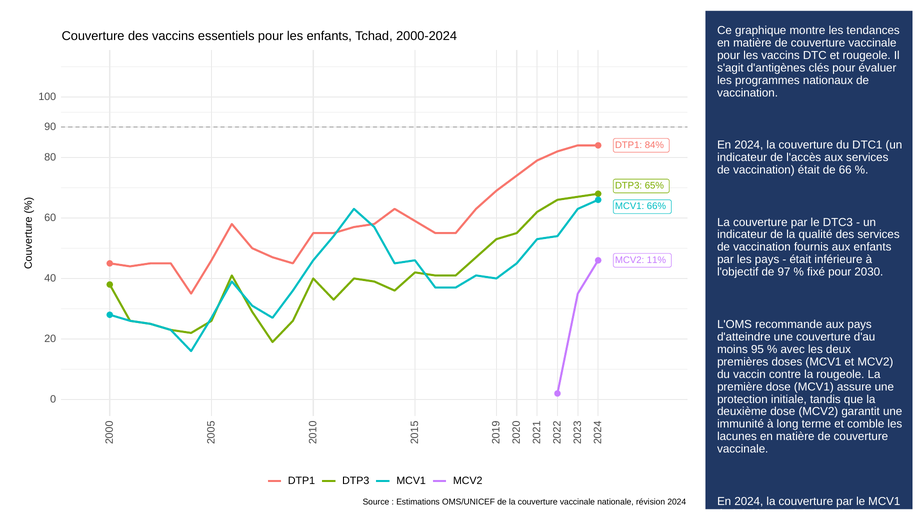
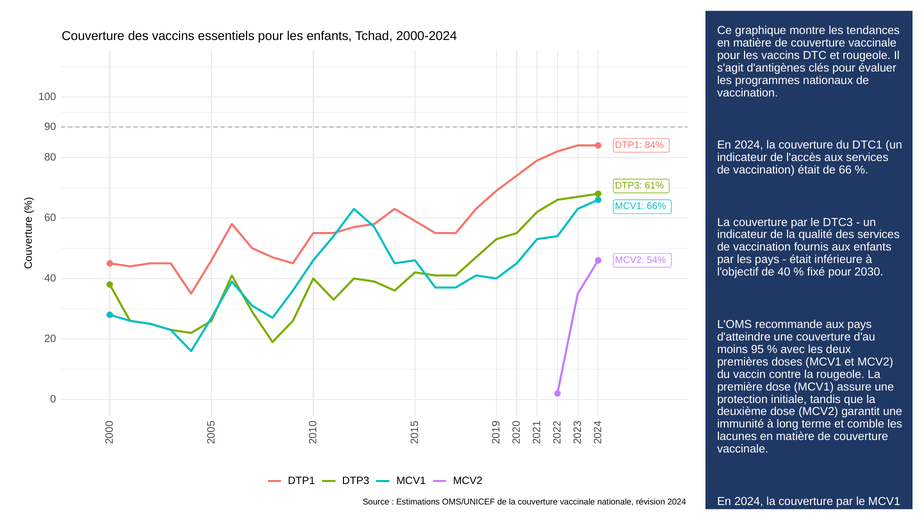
65%: 65% -> 61% (654, 185)
11%: 11% -> 54% (656, 260)
de 97: 97 -> 40 (784, 272)
